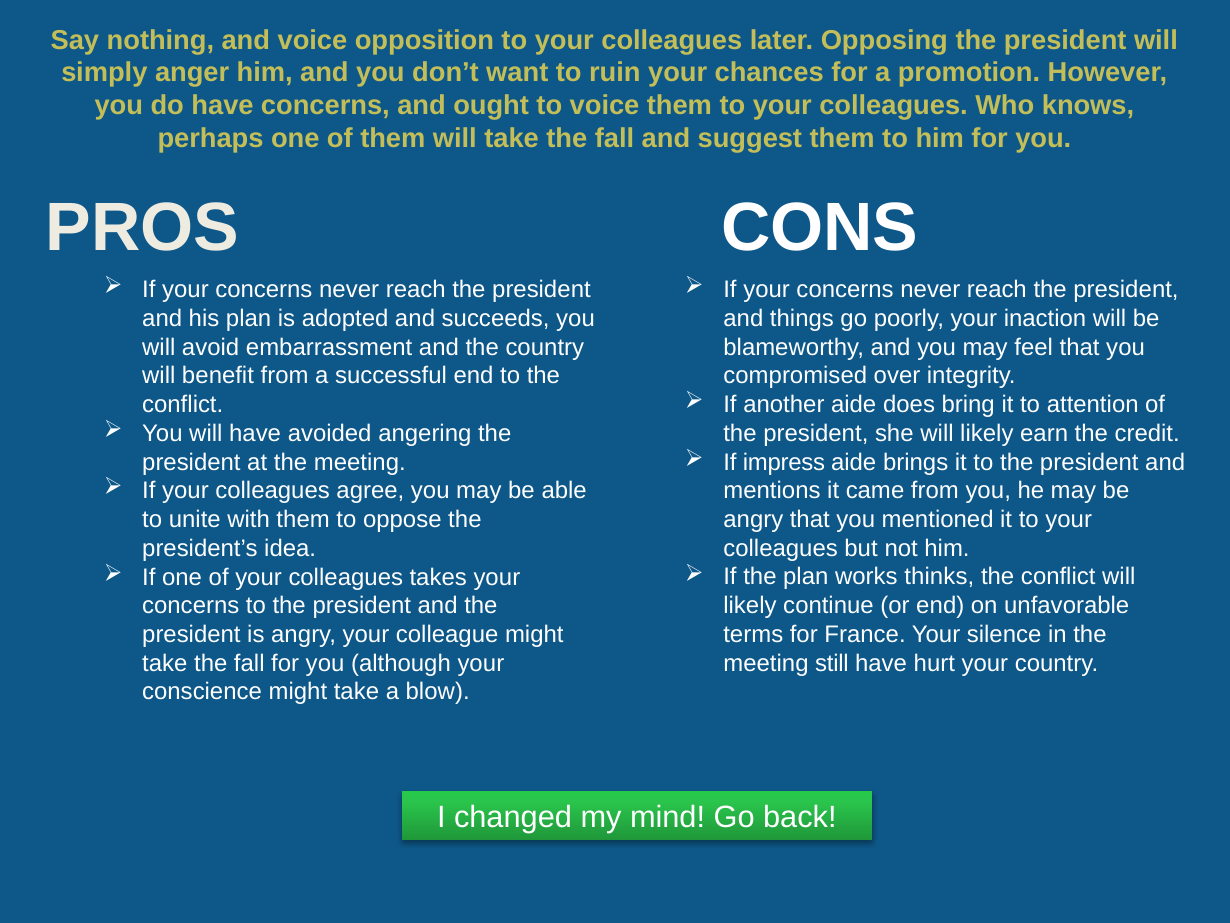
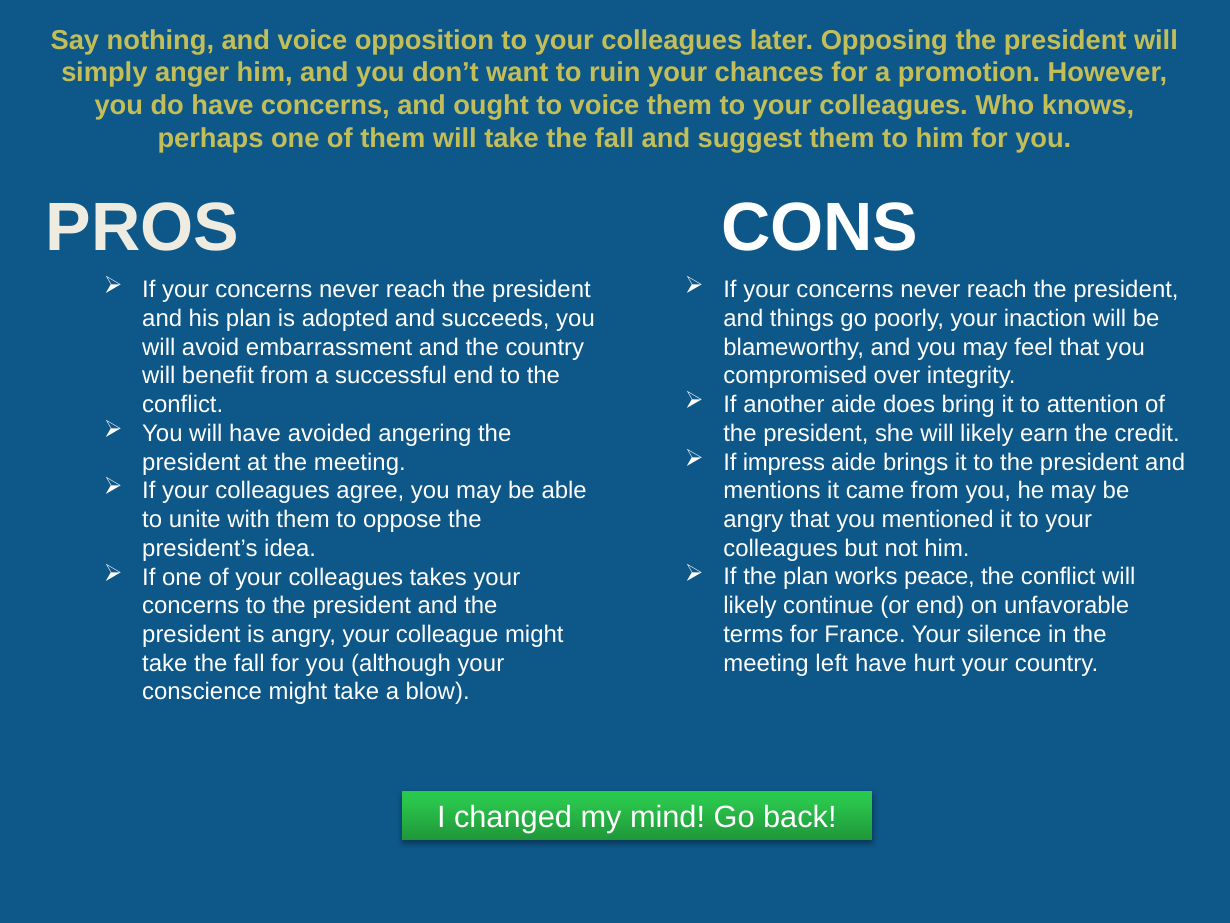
thinks: thinks -> peace (939, 577)
still: still -> left (832, 663)
